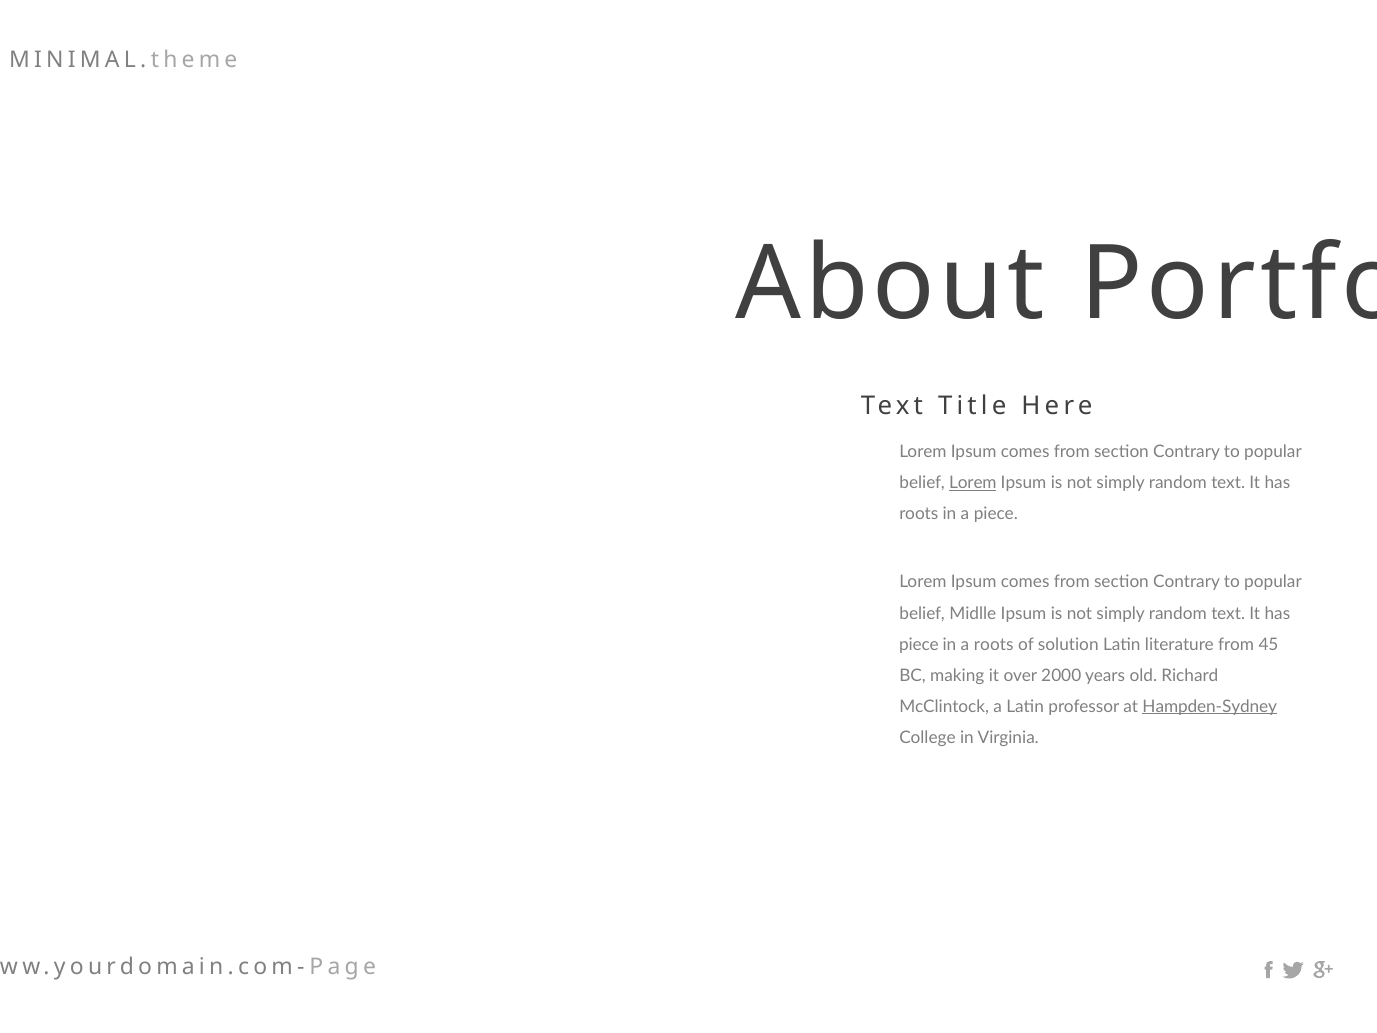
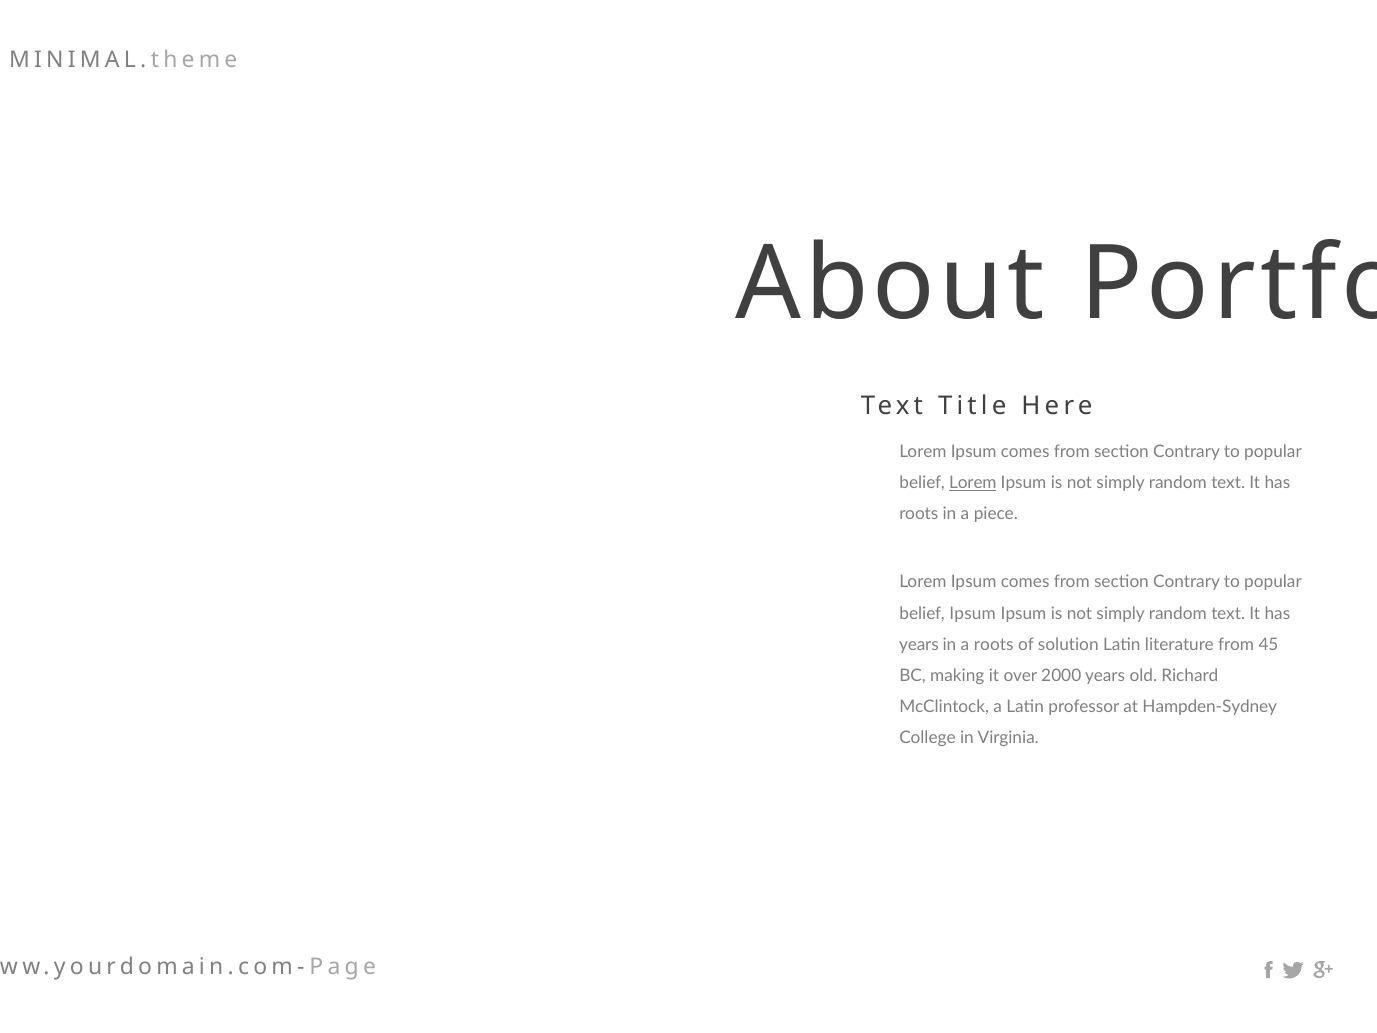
belief Midlle: Midlle -> Ipsum (973, 613)
piece: piece -> years (919, 644)
Hampden-Sydney underline: present -> none (1210, 706)
